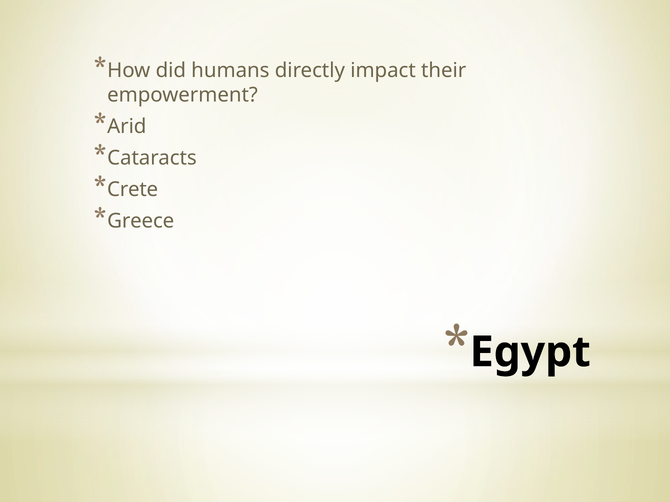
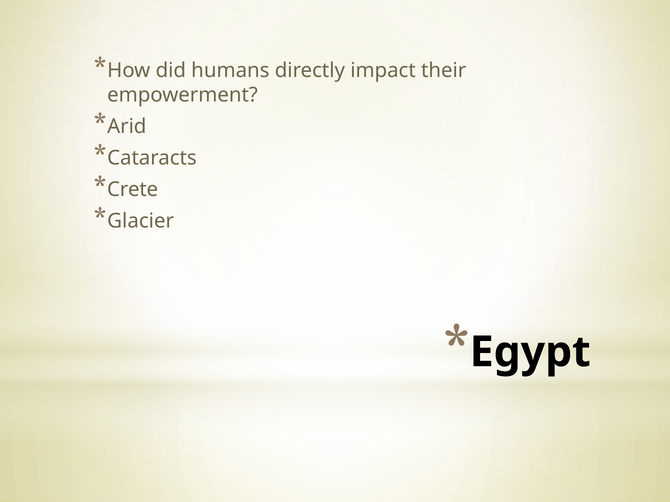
Greece: Greece -> Glacier (141, 221)
